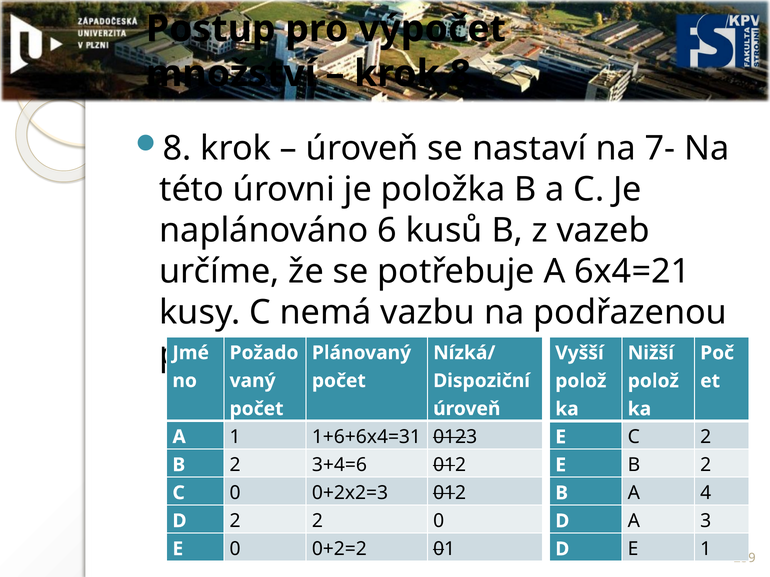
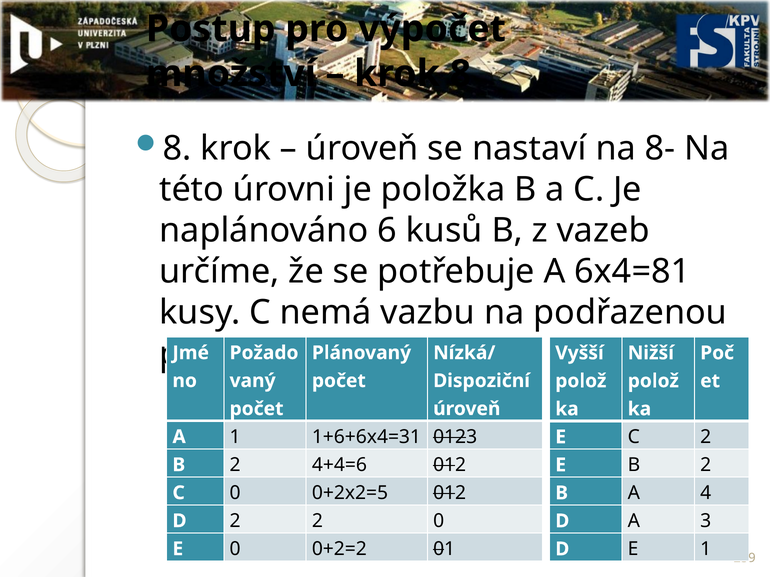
7-: 7- -> 8- (660, 149)
6x4=21: 6x4=21 -> 6x4=81 (632, 272)
3+4=6: 3+4=6 -> 4+4=6 (339, 465)
0+2x2=3: 0+2x2=3 -> 0+2x2=5 (350, 493)
